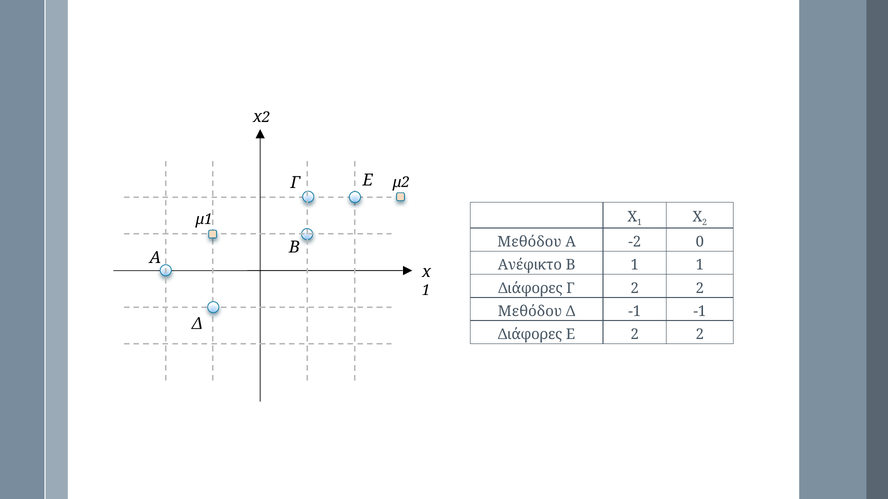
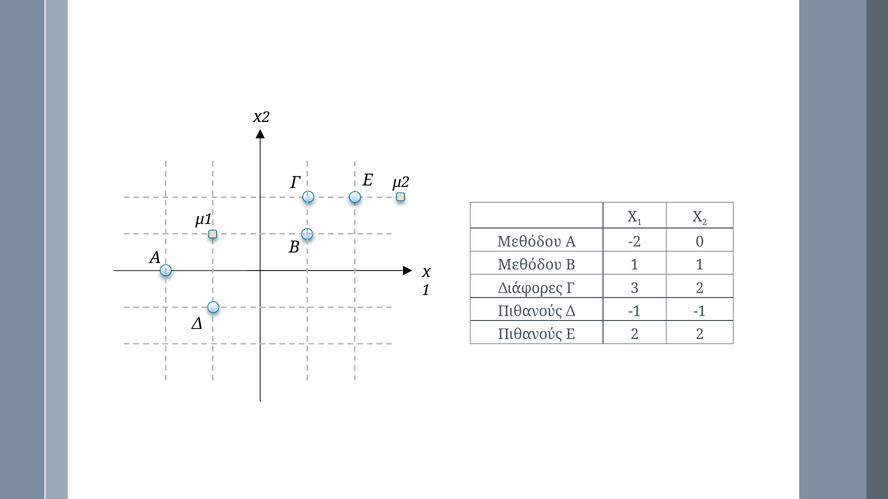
Ανέφικτο: Ανέφικτο -> Μεθόδου (530, 265)
Γ 2: 2 -> 3 (635, 289)
Μεθόδου: Μεθόδου -> Πιθανούς (530, 312)
Διάφορες: Διάφορες -> Πιθανούς (530, 335)
